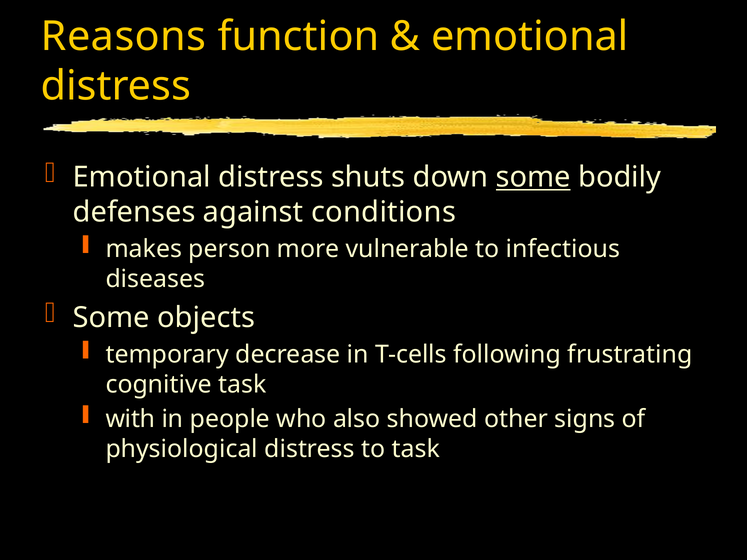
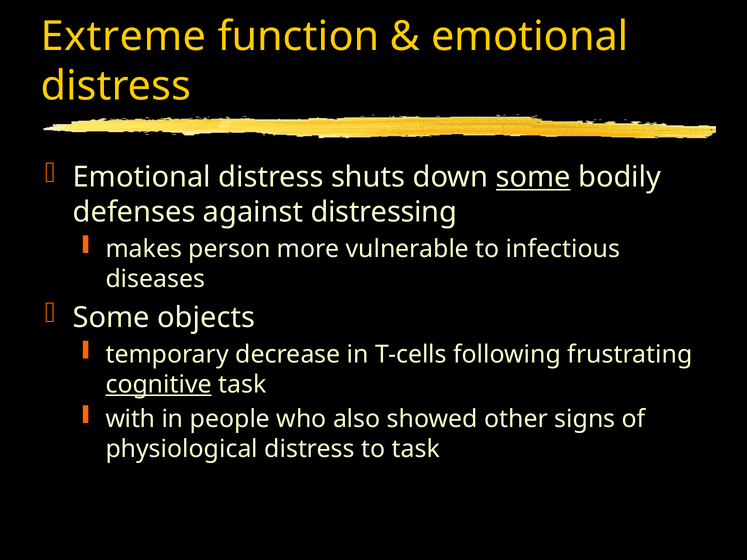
Reasons: Reasons -> Extreme (124, 36)
conditions: conditions -> distressing (384, 212)
cognitive underline: none -> present (159, 385)
